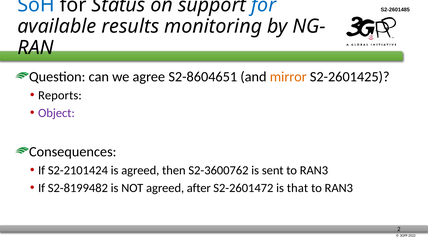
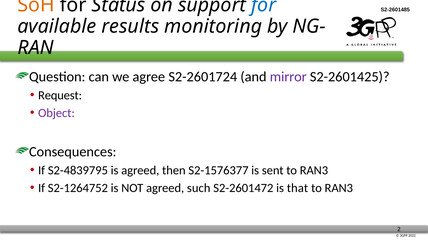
SoH colour: blue -> orange (36, 5)
S2-8604651: S2-8604651 -> S2-2601724 (203, 77)
mirror colour: orange -> purple (288, 77)
Reports: Reports -> Request (60, 95)
S2-2101424: S2-2101424 -> S2-4839795 (78, 170)
S2-3600762: S2-3600762 -> S2-1576377 (218, 170)
S2-8199482: S2-8199482 -> S2-1264752 (78, 188)
after: after -> such (199, 188)
